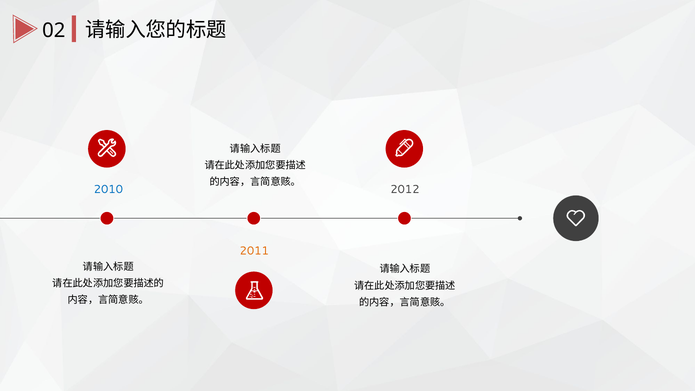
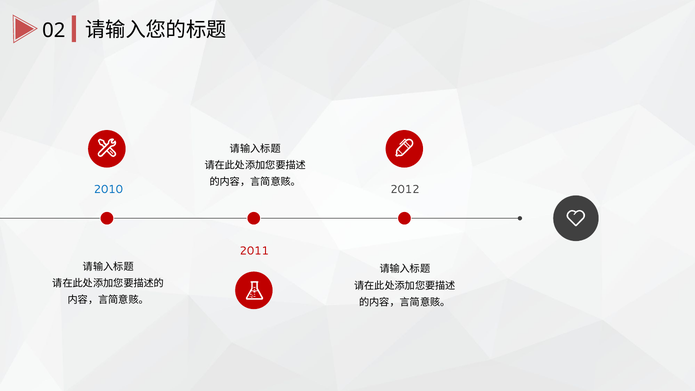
2011 colour: orange -> red (254, 251)
